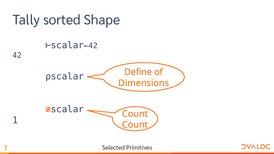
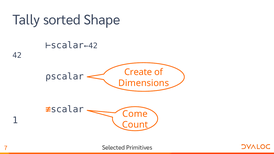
Define: Define -> Create (138, 72)
Count: Count -> Come (135, 114)
